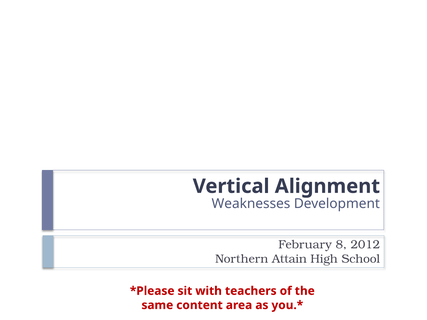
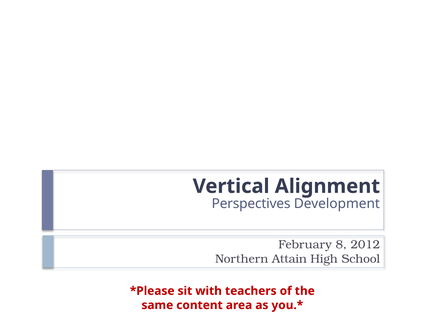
Weaknesses: Weaknesses -> Perspectives (251, 204)
